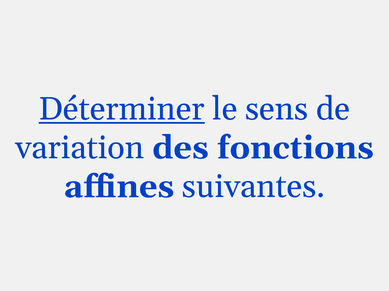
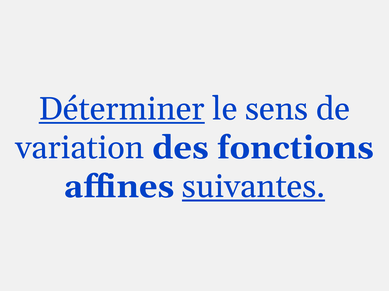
suivantes underline: none -> present (254, 187)
